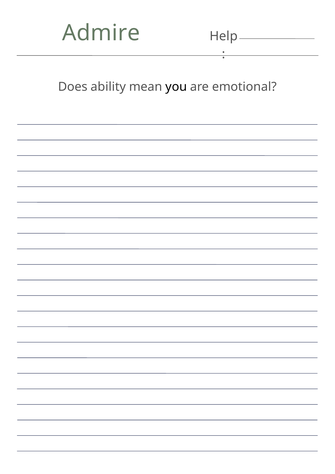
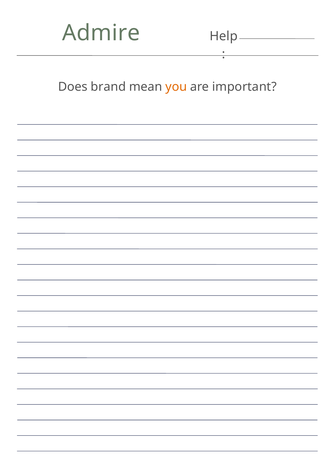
ability: ability -> brand (108, 87)
you colour: black -> orange (176, 87)
emotional: emotional -> important (244, 87)
